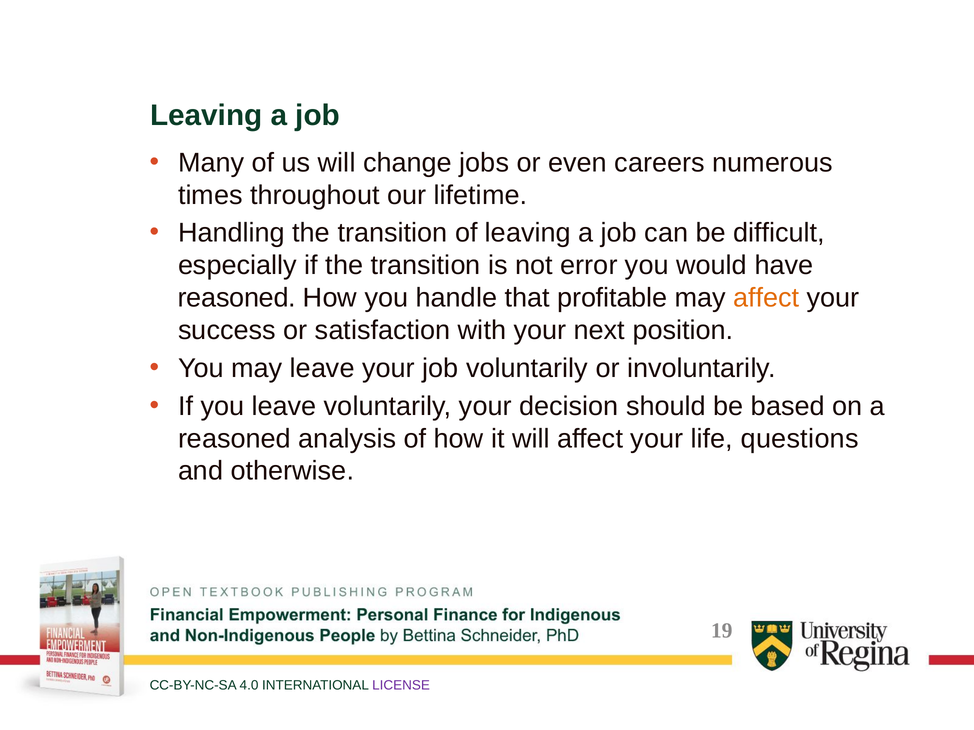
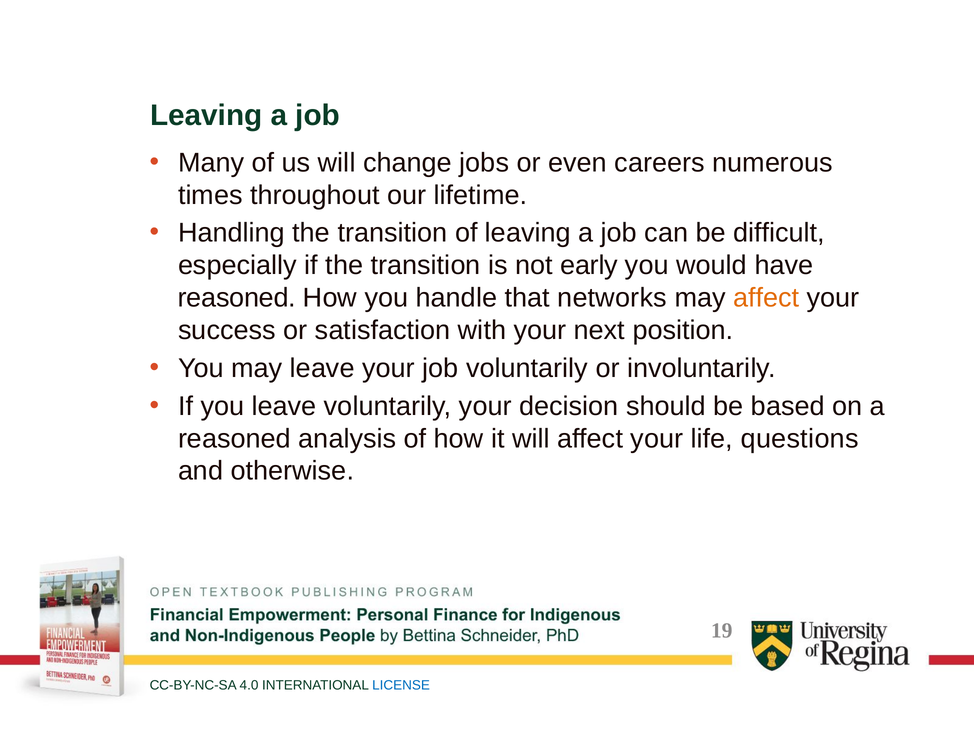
error: error -> early (589, 266)
profitable: profitable -> networks (612, 298)
LICENSE colour: purple -> blue (401, 686)
